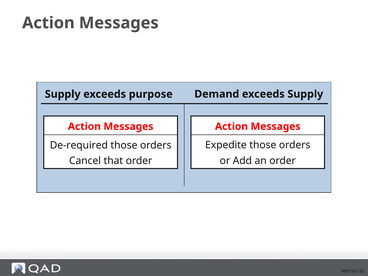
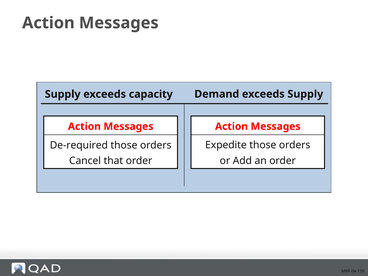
purpose: purpose -> capacity (151, 94)
